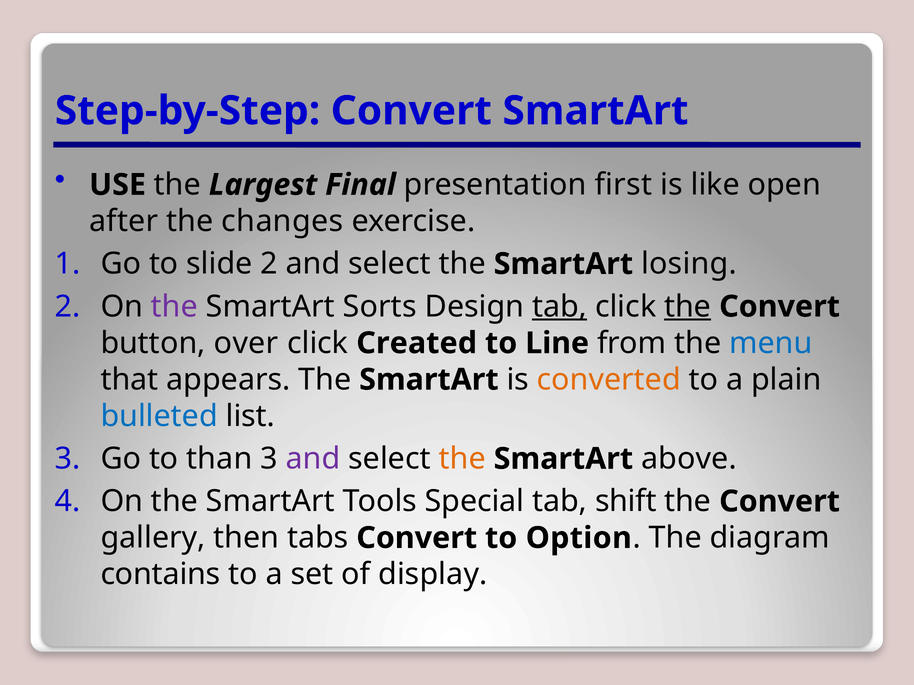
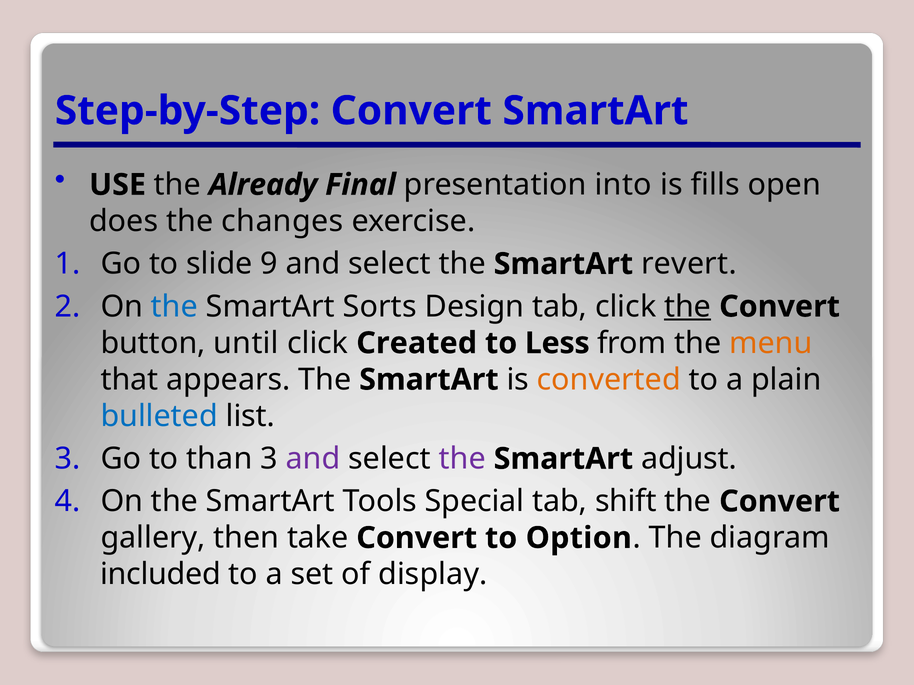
Largest: Largest -> Already (263, 185)
first: first -> into (623, 185)
like: like -> fills (715, 185)
after: after -> does (124, 222)
slide 2: 2 -> 9 (269, 264)
losing: losing -> revert (689, 264)
the colour: purple -> blue (174, 307)
tab underline: present -> none (560, 307)
over: over -> until (246, 343)
Line: Line -> Less (557, 343)
menu colour: blue -> orange (771, 343)
the colour: orange -> purple (462, 459)
above: above -> adjust (689, 459)
tabs: tabs -> take (318, 538)
contains: contains -> included (161, 575)
